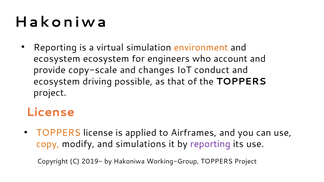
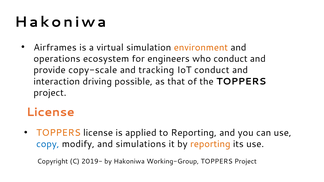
Reporting: Reporting -> Airframes (55, 47)
ecosystem: ecosystem -> operations (57, 59)
who account: account -> conduct (231, 59)
changes: changes -> tracking (156, 70)
ecosystem: ecosystem -> interaction (57, 81)
to Airframes: Airframes -> Reporting (194, 133)
copy colour: orange -> blue (48, 144)
reporting colour: purple -> orange (210, 144)
